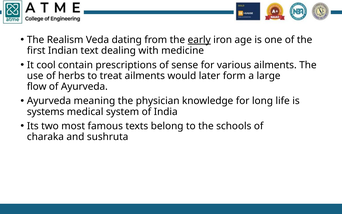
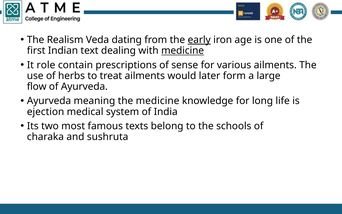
medicine underline: none -> present (183, 51)
cool: cool -> role (46, 65)
the physician: physician -> medicine (158, 101)
systems: systems -> ejection (46, 112)
